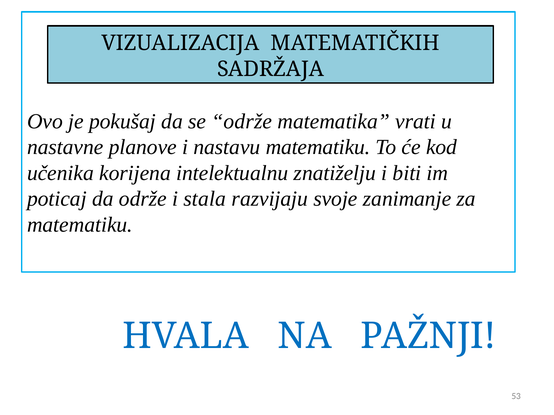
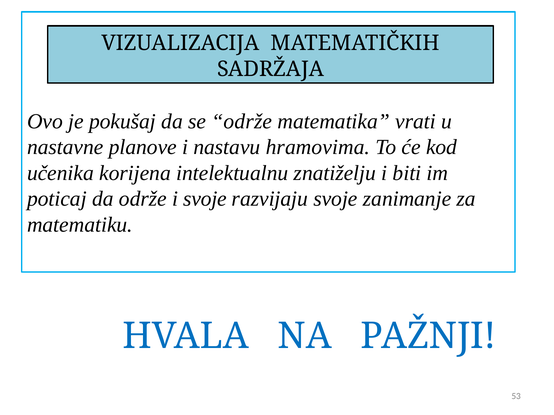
nastavu matematiku: matematiku -> hramovima (318, 147)
i stala: stala -> svoje (205, 199)
